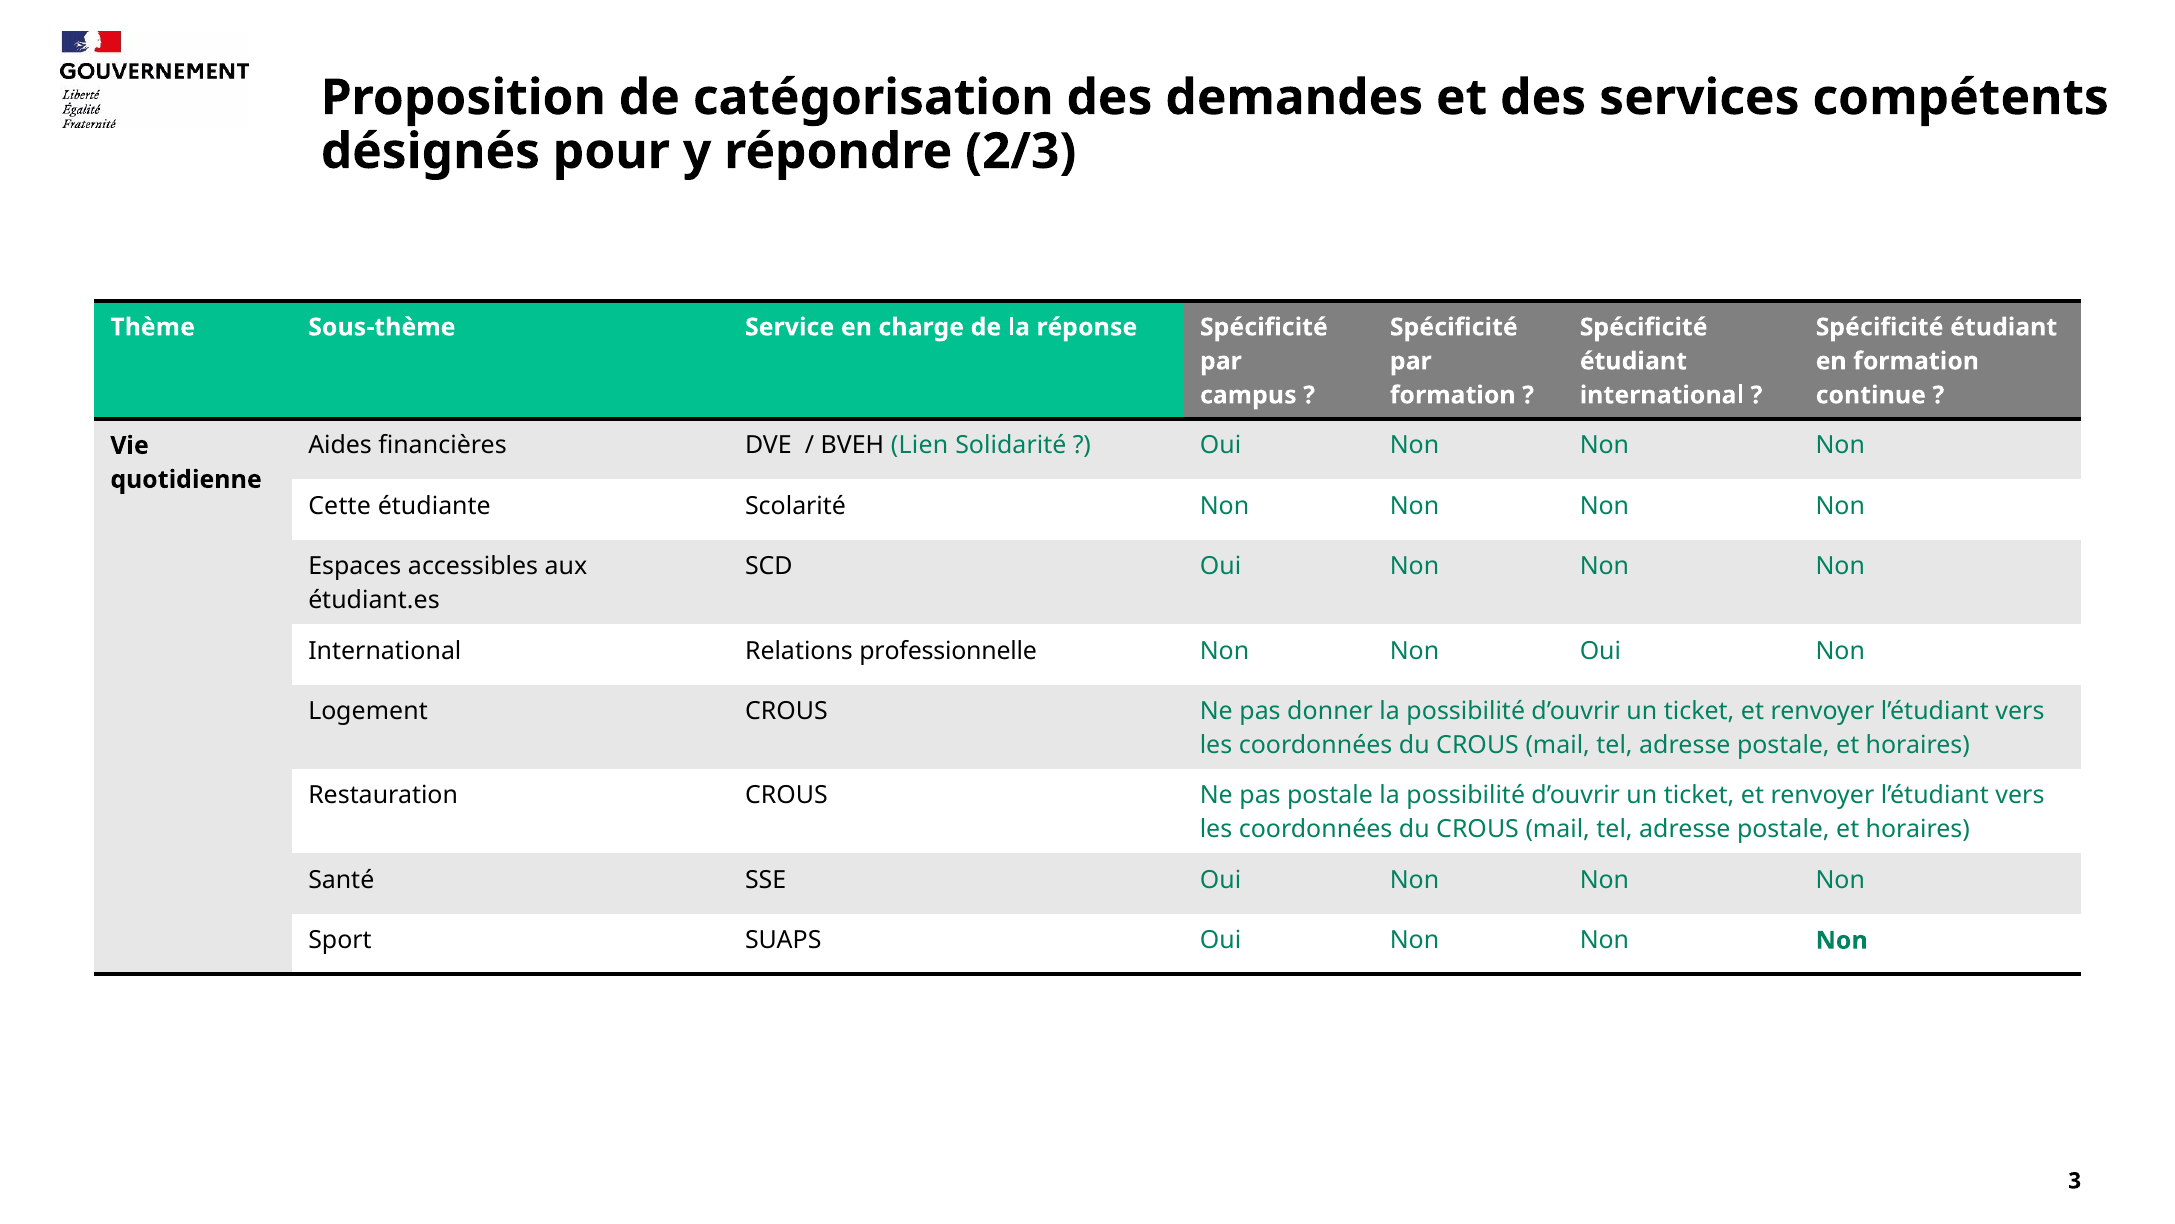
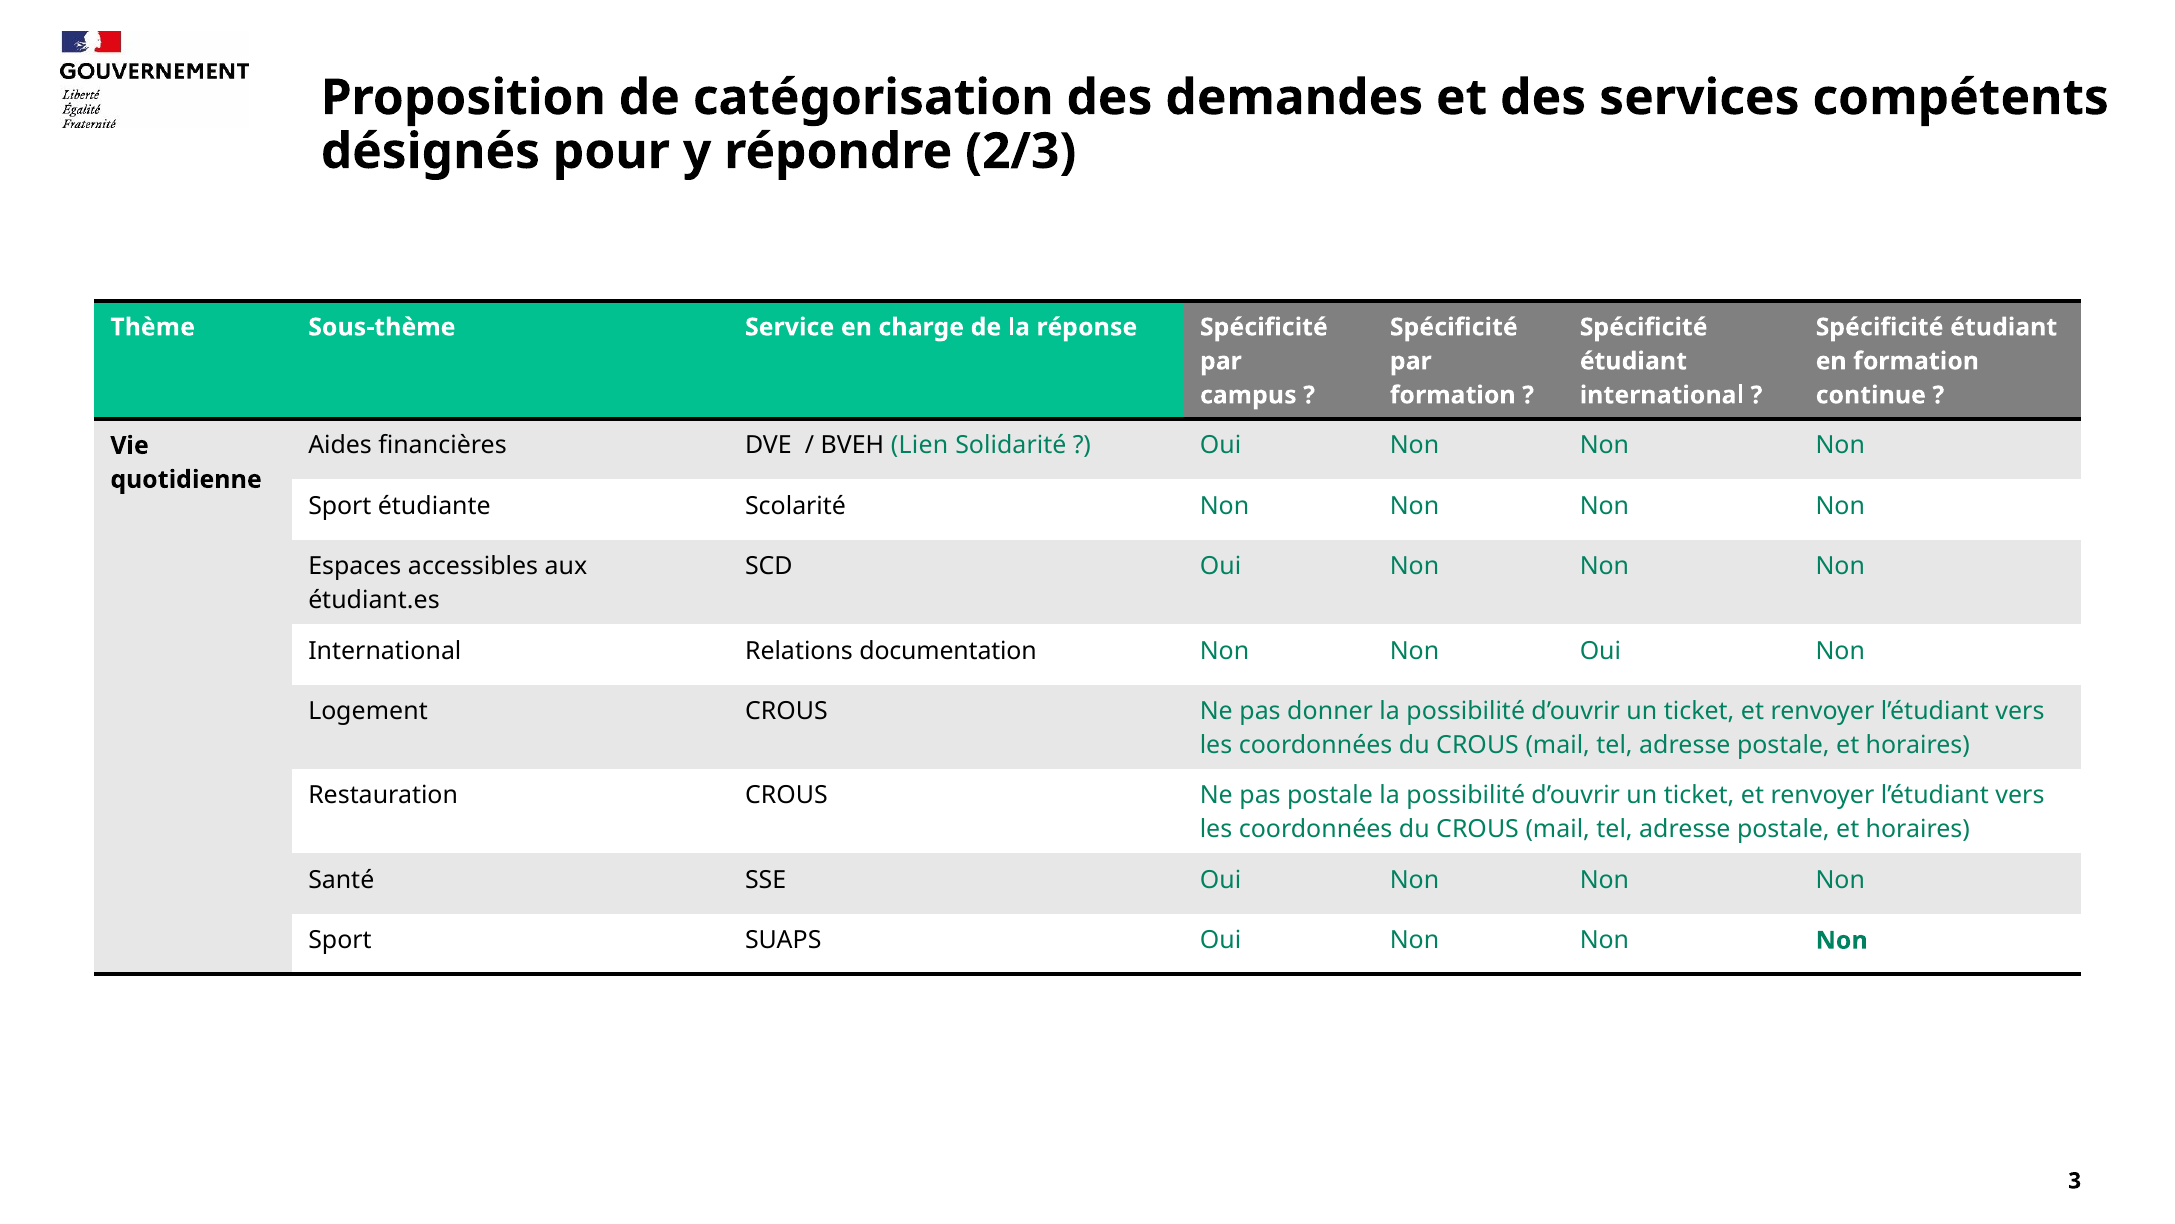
Cette: Cette -> Sport (340, 506)
professionnelle: professionnelle -> documentation (948, 651)
